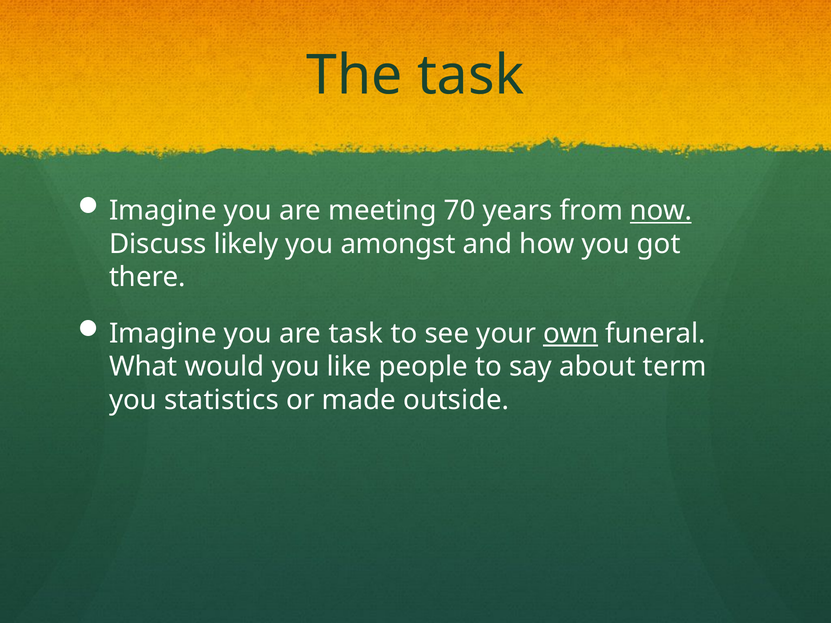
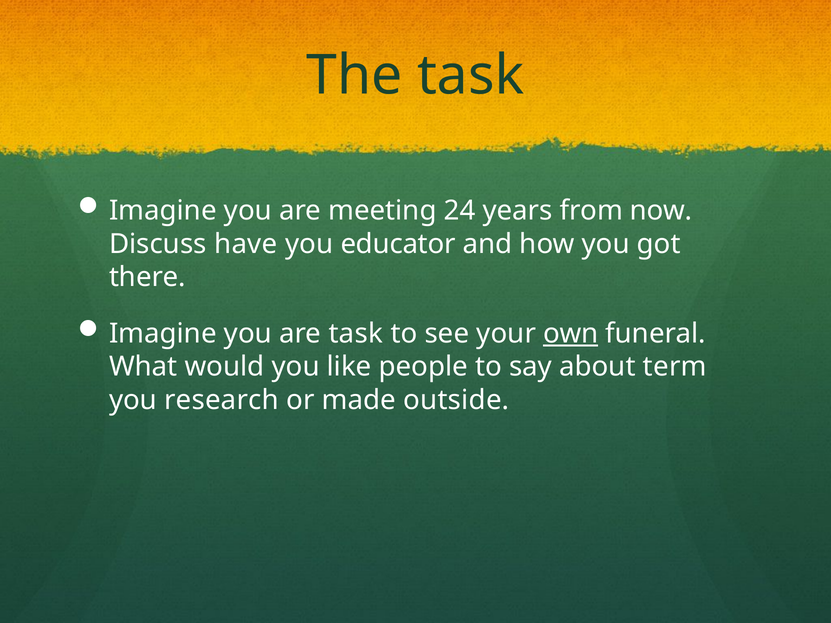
70: 70 -> 24 (460, 211)
now underline: present -> none (661, 211)
likely: likely -> have (246, 244)
amongst: amongst -> educator (398, 244)
statistics: statistics -> research (222, 400)
